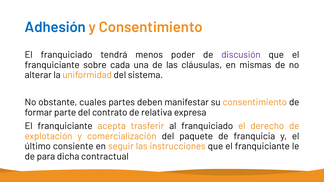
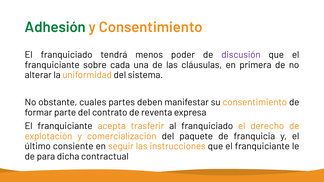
Adhesión colour: blue -> green (55, 27)
mismas: mismas -> primera (255, 65)
relativa: relativa -> reventa (157, 113)
